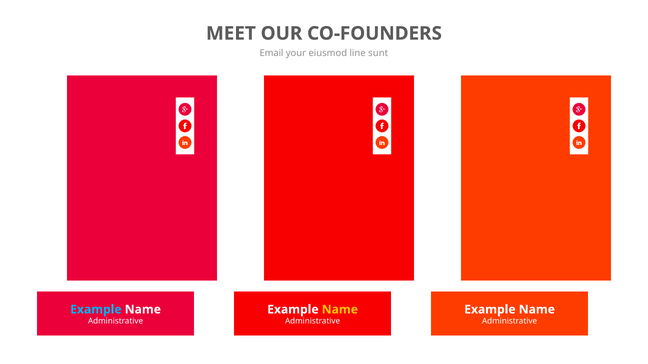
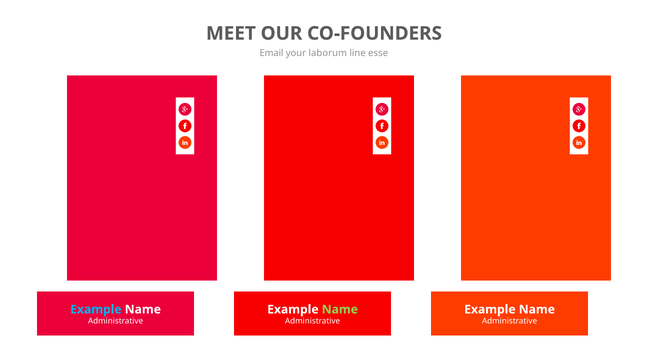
eiusmod: eiusmod -> laborum (328, 53)
sunt: sunt -> esse (378, 53)
Name colour: yellow -> light green (340, 310)
